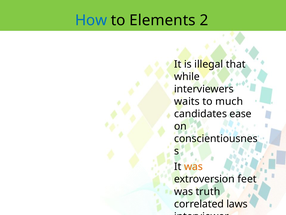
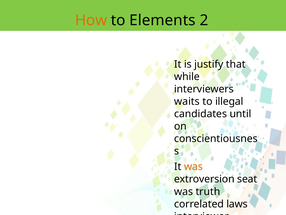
How colour: blue -> orange (91, 20)
illegal: illegal -> justify (209, 64)
much: much -> illegal (229, 101)
ease: ease -> until (241, 114)
feet: feet -> seat (247, 179)
